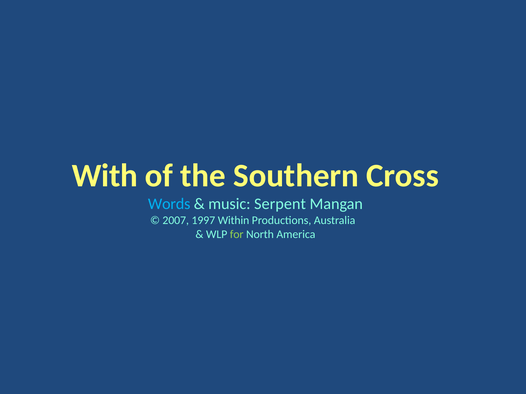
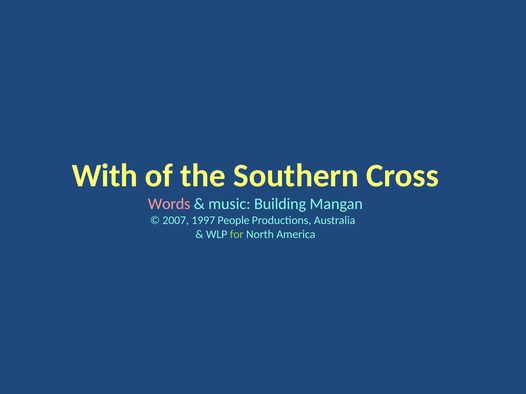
Words colour: light blue -> pink (169, 204)
Serpent: Serpent -> Building (280, 204)
Within: Within -> People (234, 220)
